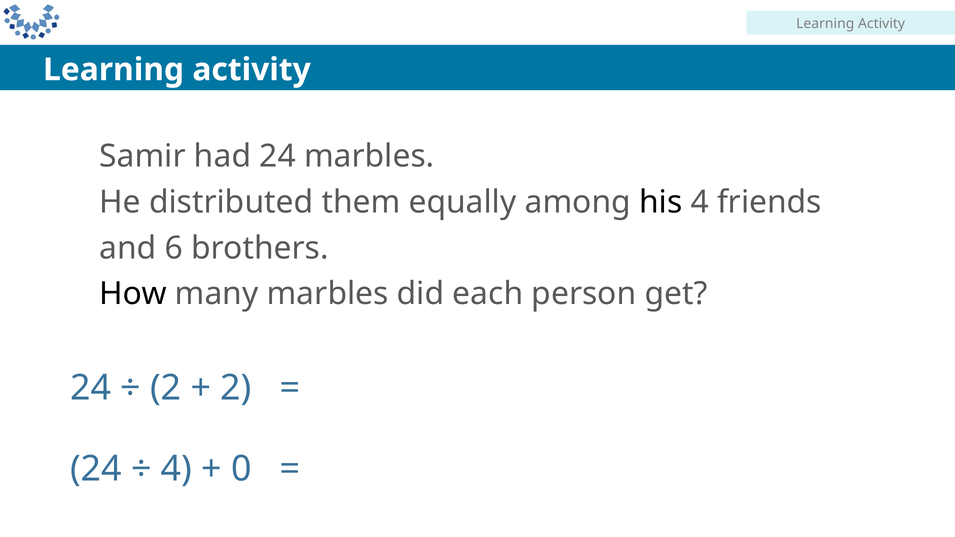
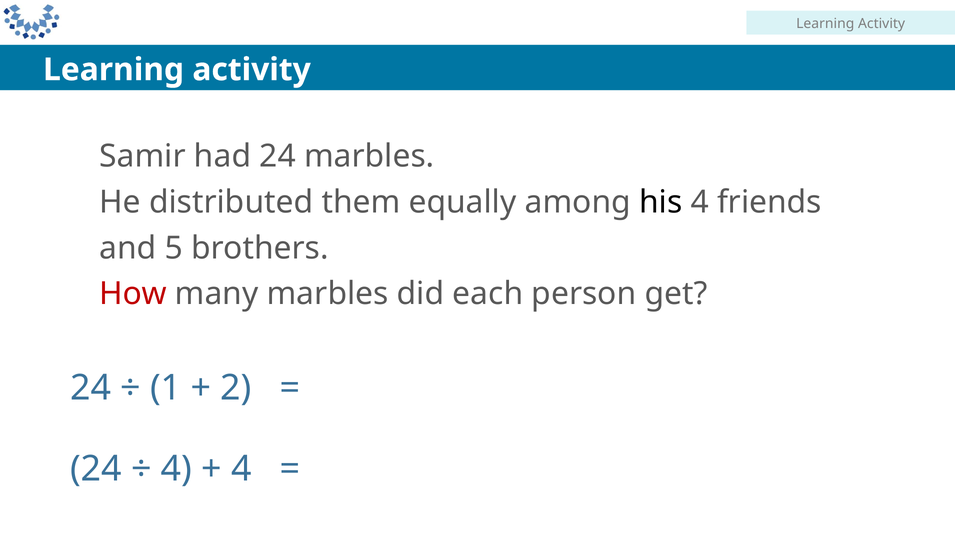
6: 6 -> 5 (174, 248)
How colour: black -> red (133, 294)
2: 2 -> 1 (166, 388)
0: 0 -> 4 (241, 469)
